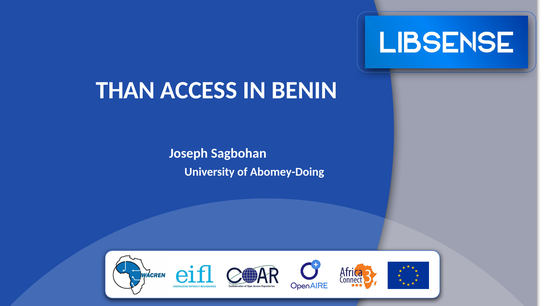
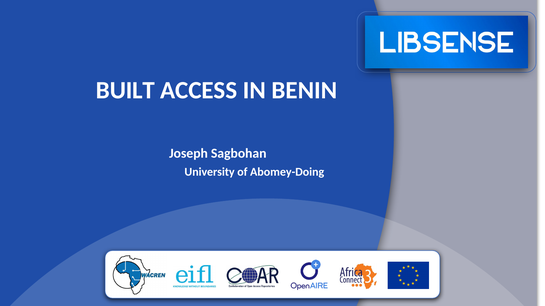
THAN: THAN -> BUILT (125, 90)
